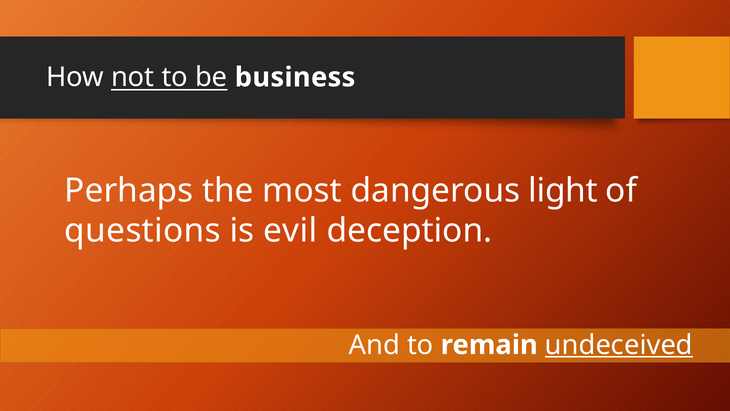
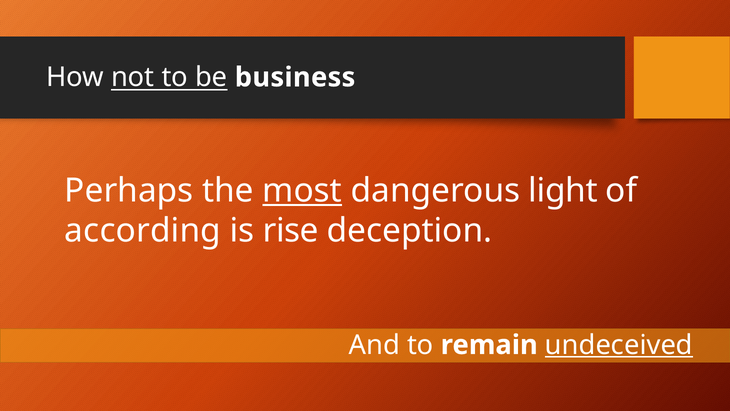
most underline: none -> present (302, 190)
questions: questions -> according (143, 231)
evil: evil -> rise (291, 231)
